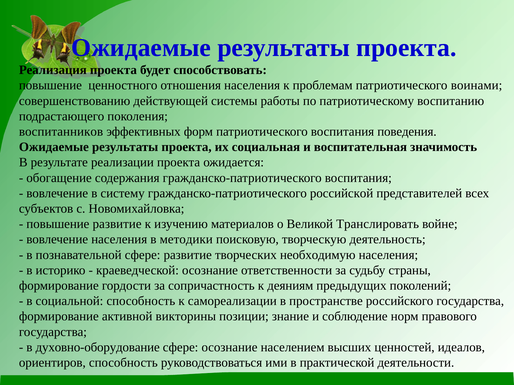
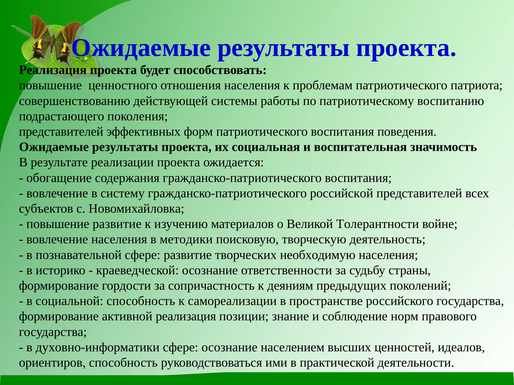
воинами: воинами -> патриота (477, 85)
воспитанников: воспитанников -> представителей (61, 132)
Транслировать: Транслировать -> Толерантности (378, 224)
активной викторины: викторины -> реализация (186, 317)
духовно-оборудование: духовно-оборудование -> духовно-информатики (98, 348)
